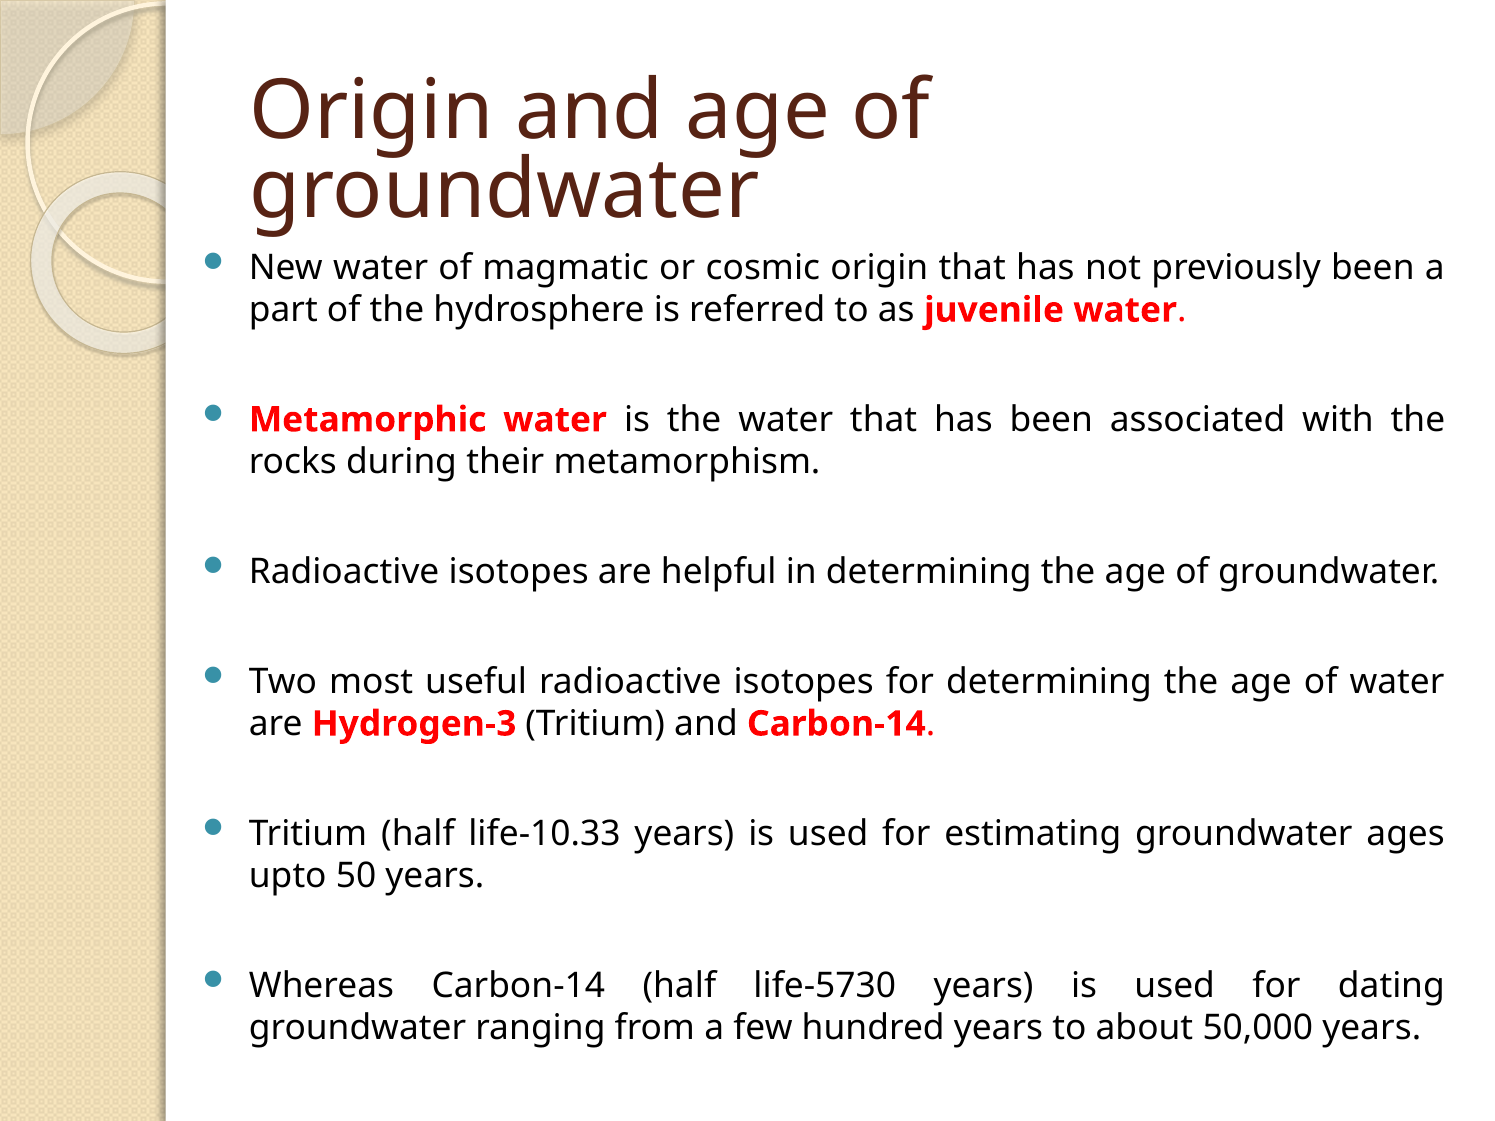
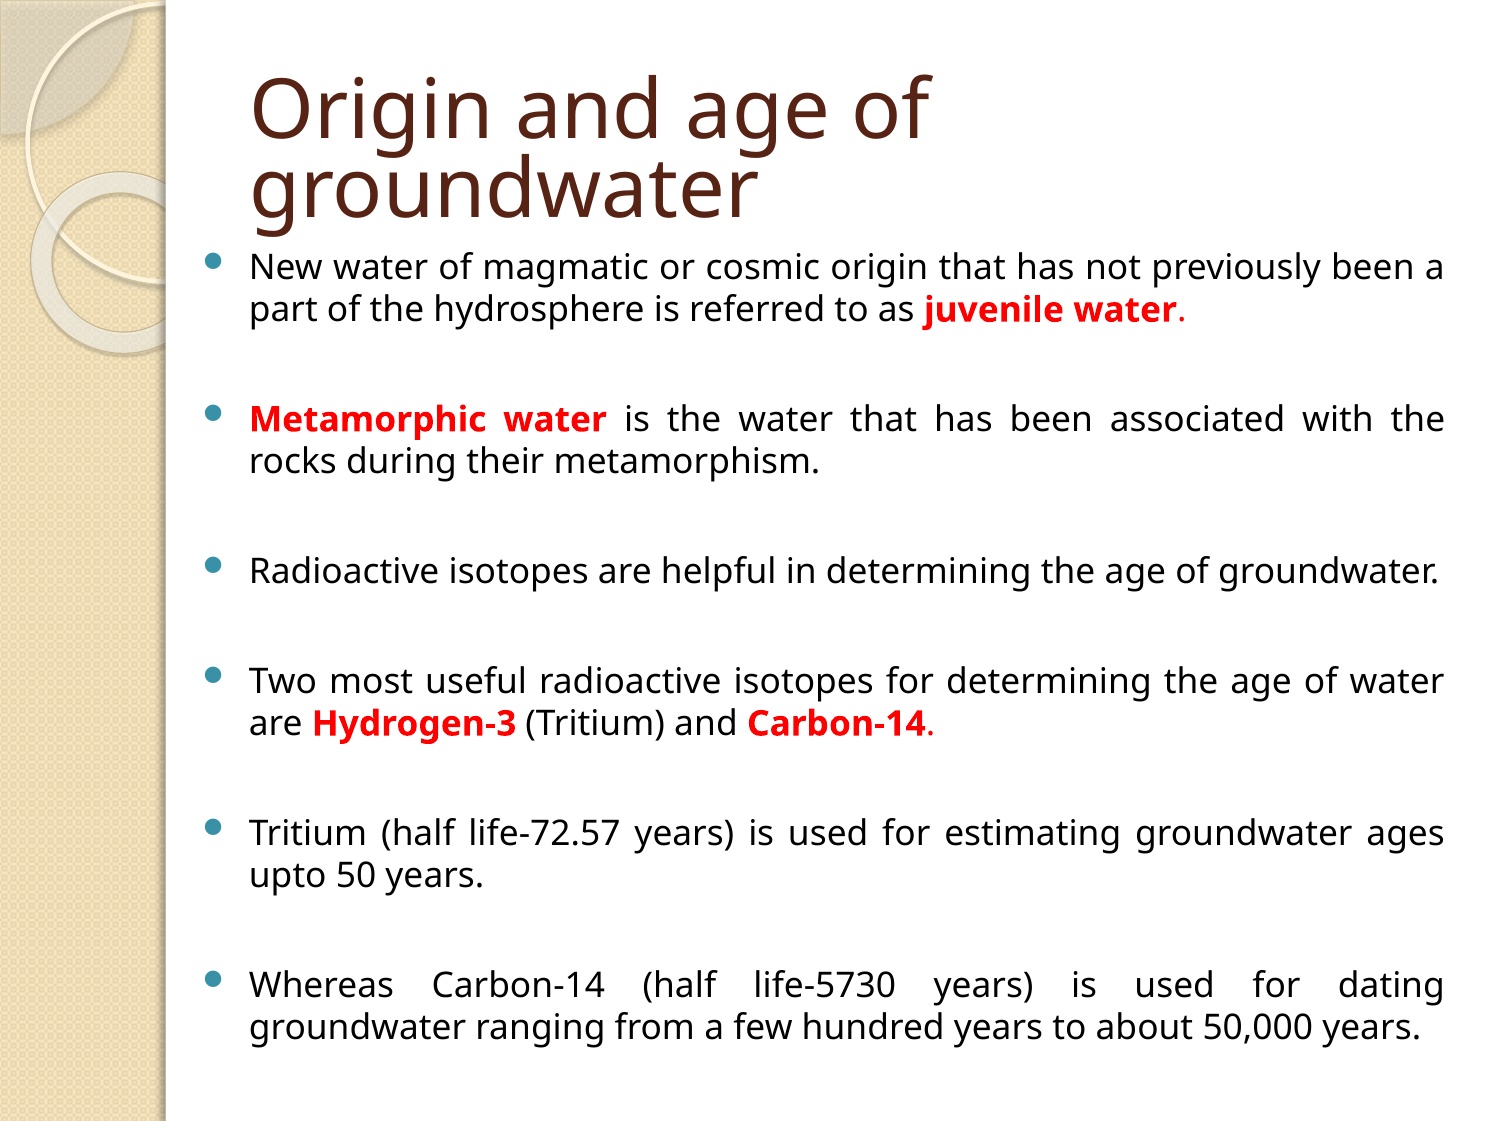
life-10.33: life-10.33 -> life-72.57 (544, 834)
